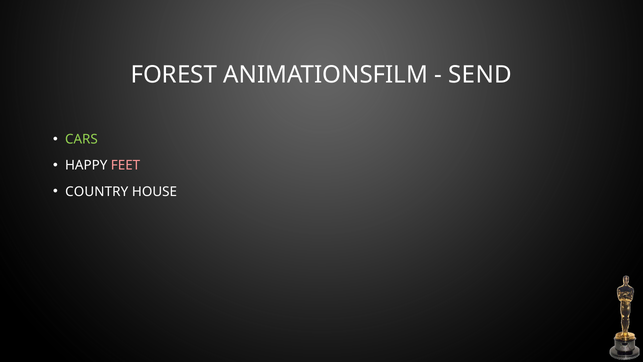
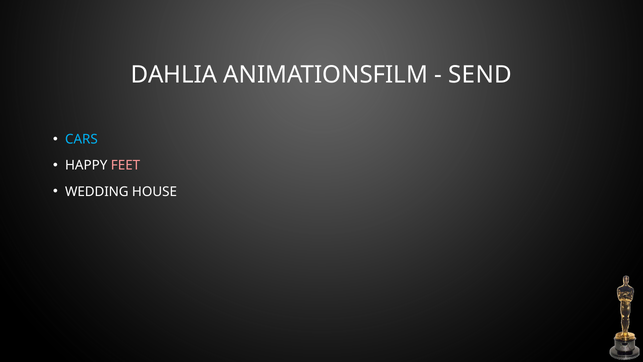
FOREST: FOREST -> DAHLIA (174, 75)
CARS colour: light green -> light blue (81, 139)
COUNTRY: COUNTRY -> WEDDING (97, 191)
